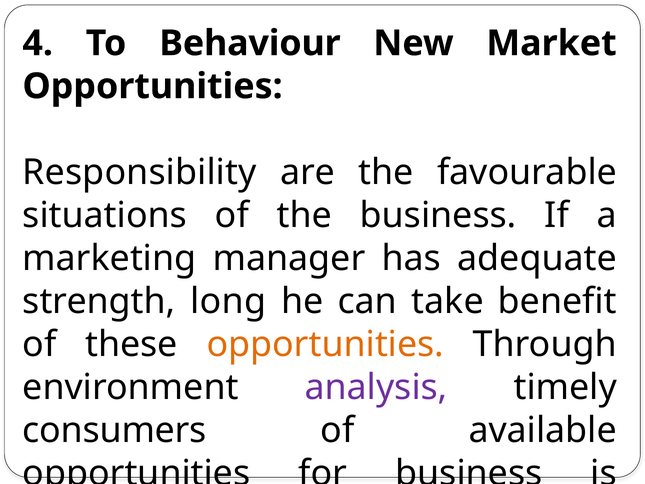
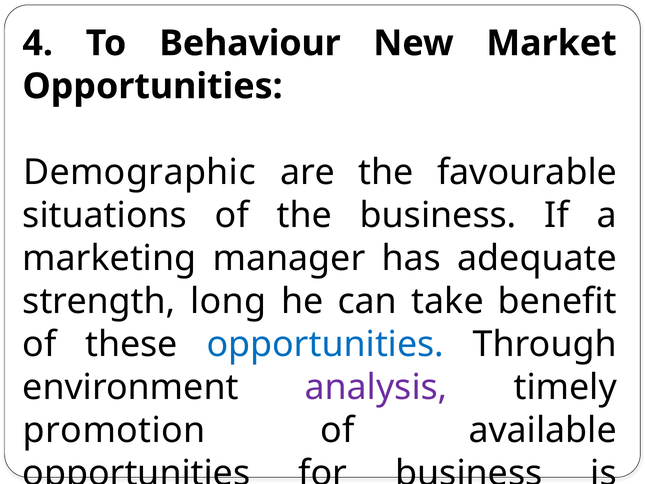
Responsibility: Responsibility -> Demographic (139, 172)
opportunities colour: orange -> blue (325, 344)
consumers: consumers -> promotion (114, 430)
